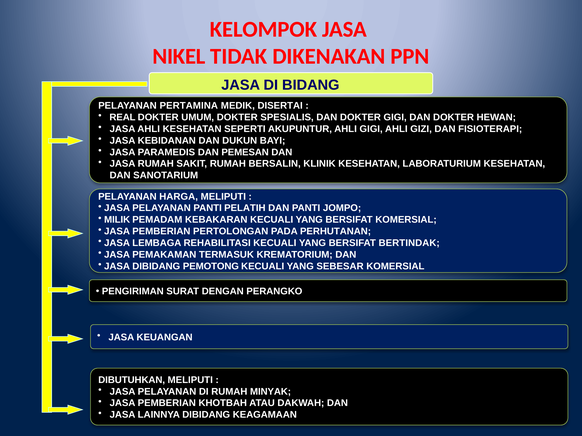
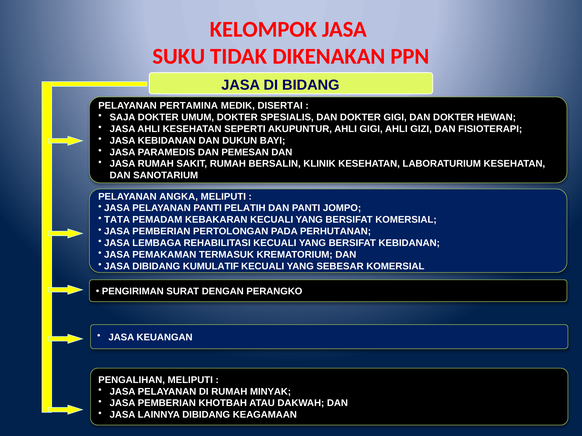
NIKEL: NIKEL -> SUKU (179, 56)
REAL: REAL -> SAJA (122, 117)
HARGA: HARGA -> ANGKA (179, 197)
MILIK: MILIK -> TATA (117, 220)
BERSIFAT BERTINDAK: BERTINDAK -> KEBIDANAN (409, 243)
PEMOTONG: PEMOTONG -> KUMULATIF (211, 267)
DIBUTUHKAN: DIBUTUHKAN -> PENGALIHAN (132, 380)
